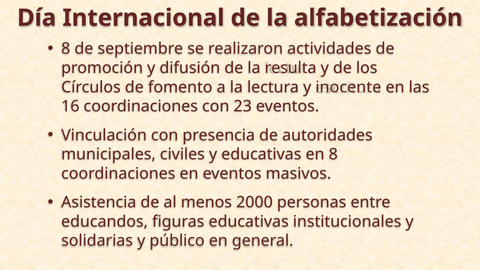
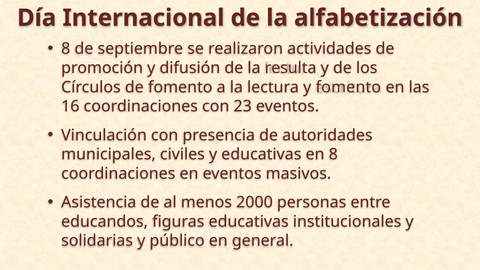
y inocente: inocente -> fomento (348, 87)
